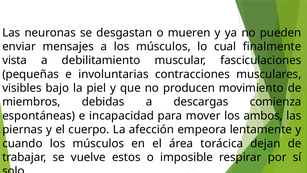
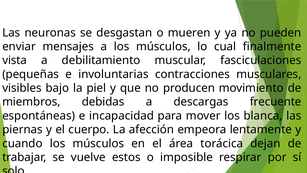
comienza: comienza -> frecuente (276, 102)
ambos: ambos -> blanca (263, 116)
